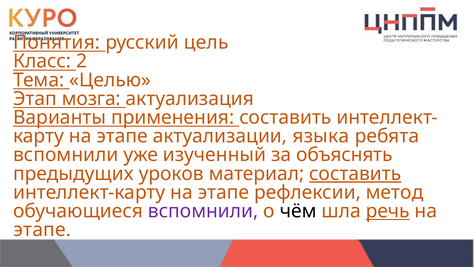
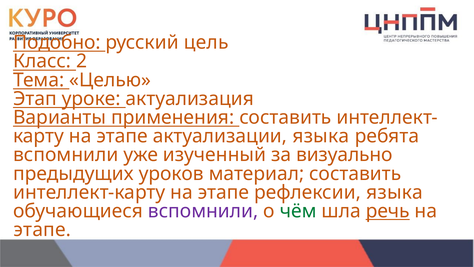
Понятия: Понятия -> Подобно (57, 42)
мозга: мозга -> уроке (91, 99)
объяснять: объяснять -> визуально (344, 155)
составить underline: present -> none (355, 173)
рефлексии метод: метод -> языка (395, 192)
чём colour: black -> green (298, 211)
